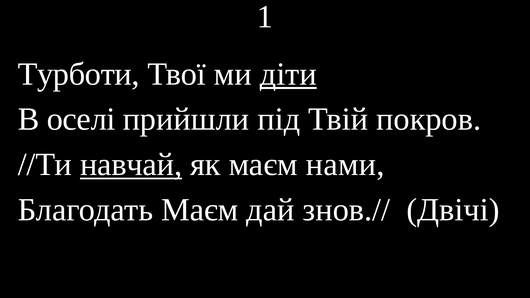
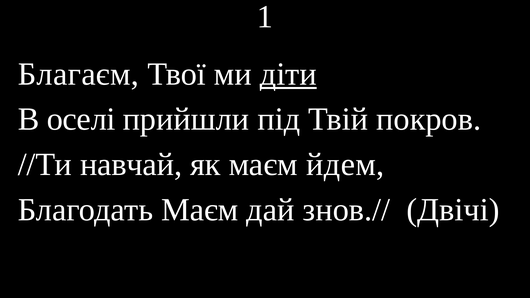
Турботи: Турботи -> Благаєм (78, 74)
навчай underline: present -> none (131, 165)
нами: нами -> йдем (345, 165)
